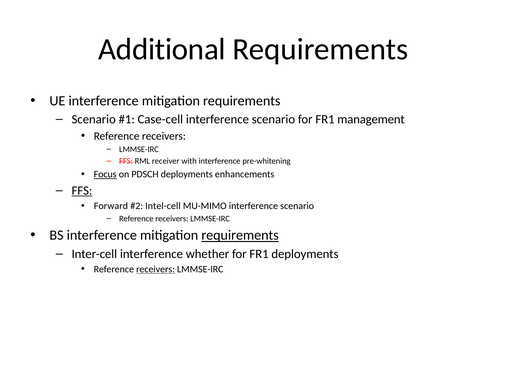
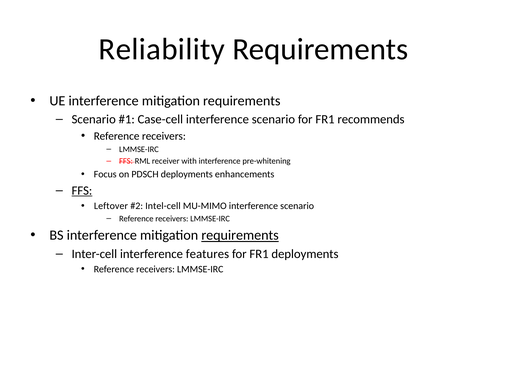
Additional: Additional -> Reliability (162, 49)
management: management -> recommends (371, 119)
Focus underline: present -> none (105, 174)
Forward: Forward -> Leftover (111, 206)
whether: whether -> features (207, 253)
receivers underline: present -> none (156, 269)
